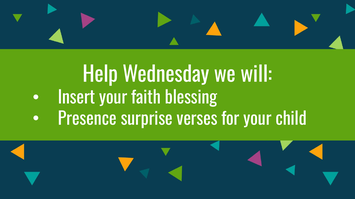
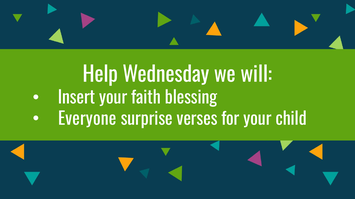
Presence: Presence -> Everyone (87, 120)
